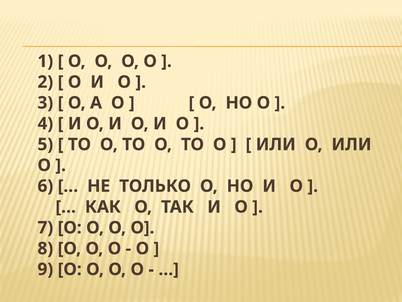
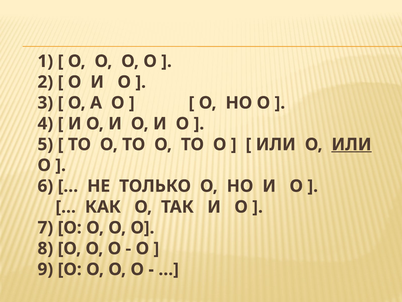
ИЛИ underline: none -> present (352, 144)
